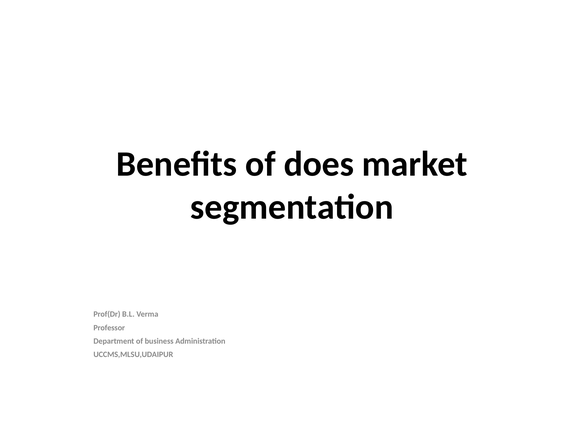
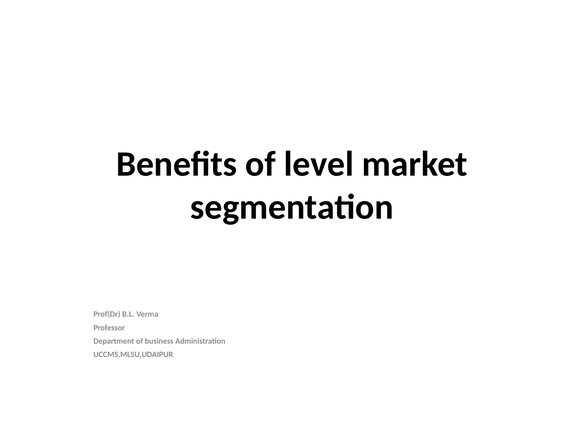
does: does -> level (319, 164)
